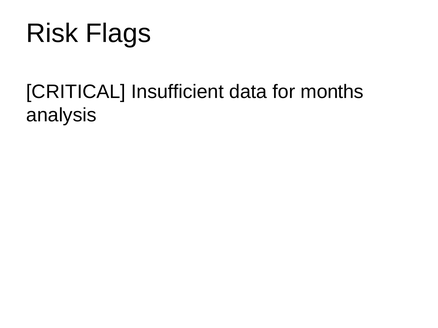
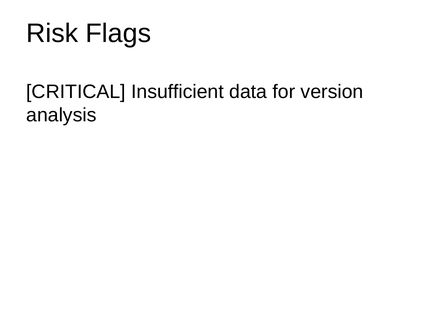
months: months -> version (332, 92)
